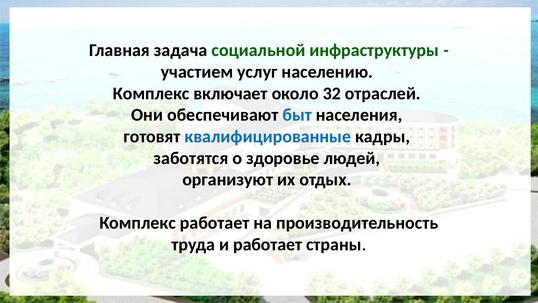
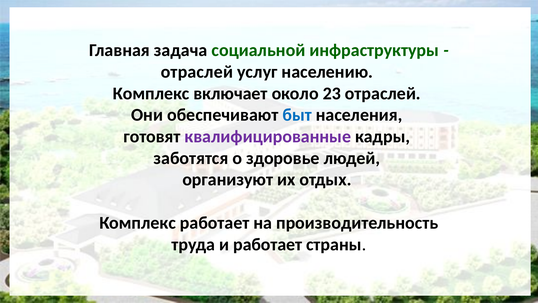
участием: участием -> отраслей (197, 72)
32: 32 -> 23 (332, 93)
квалифицированные colour: blue -> purple (268, 136)
